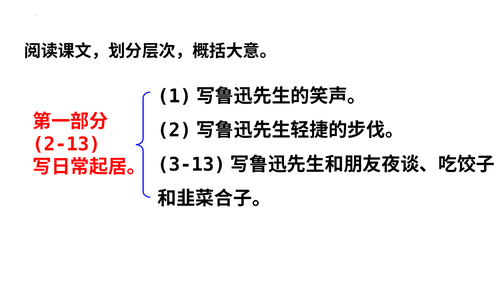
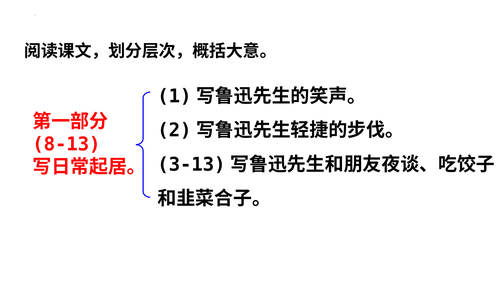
2-13: 2-13 -> 8-13 (67, 144)
